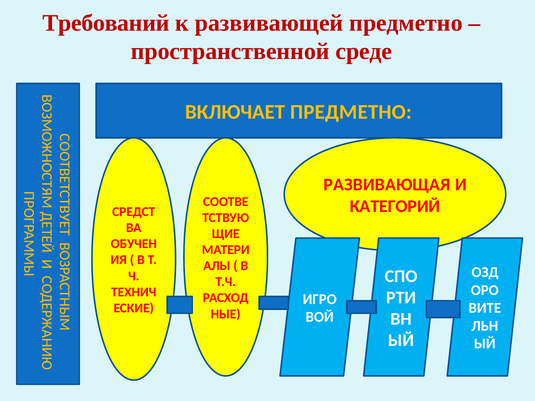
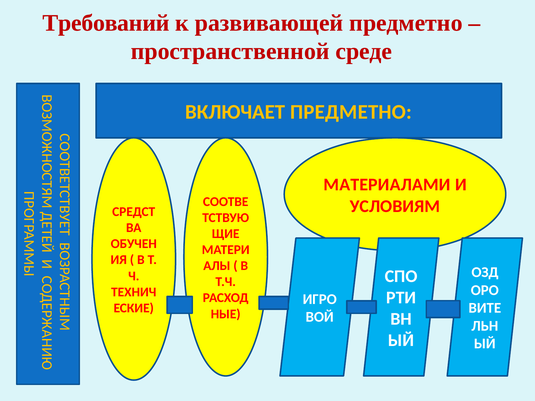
РАЗВИВАЮЩАЯ: РАЗВИВАЮЩАЯ -> МАТЕРИАЛАМИ (387, 185)
КАТЕГОРИЙ: КАТЕГОРИЙ -> УСЛОВИЯМ (395, 206)
